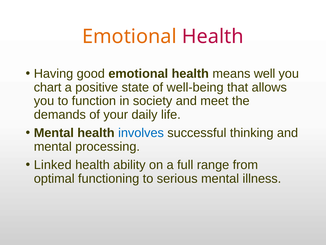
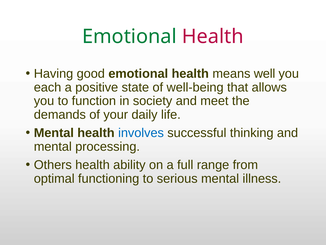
Emotional colour: orange -> green (129, 37)
chart: chart -> each (48, 87)
Linked: Linked -> Others (53, 165)
